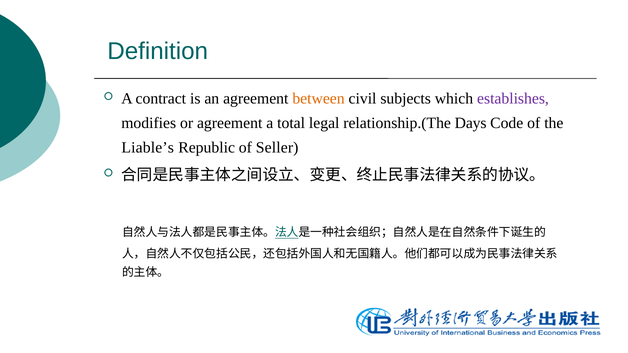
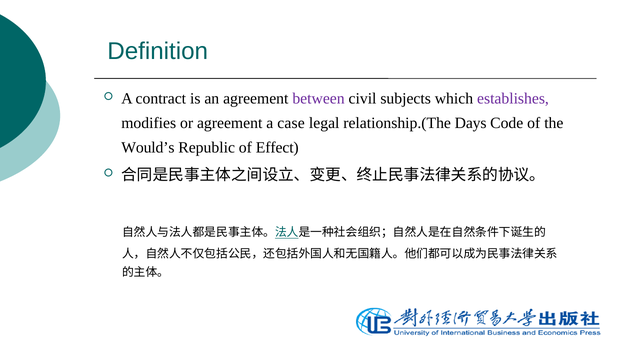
between colour: orange -> purple (319, 99)
total: total -> case (291, 123)
Liable’s: Liable’s -> Would’s (148, 148)
Seller: Seller -> Effect (277, 148)
